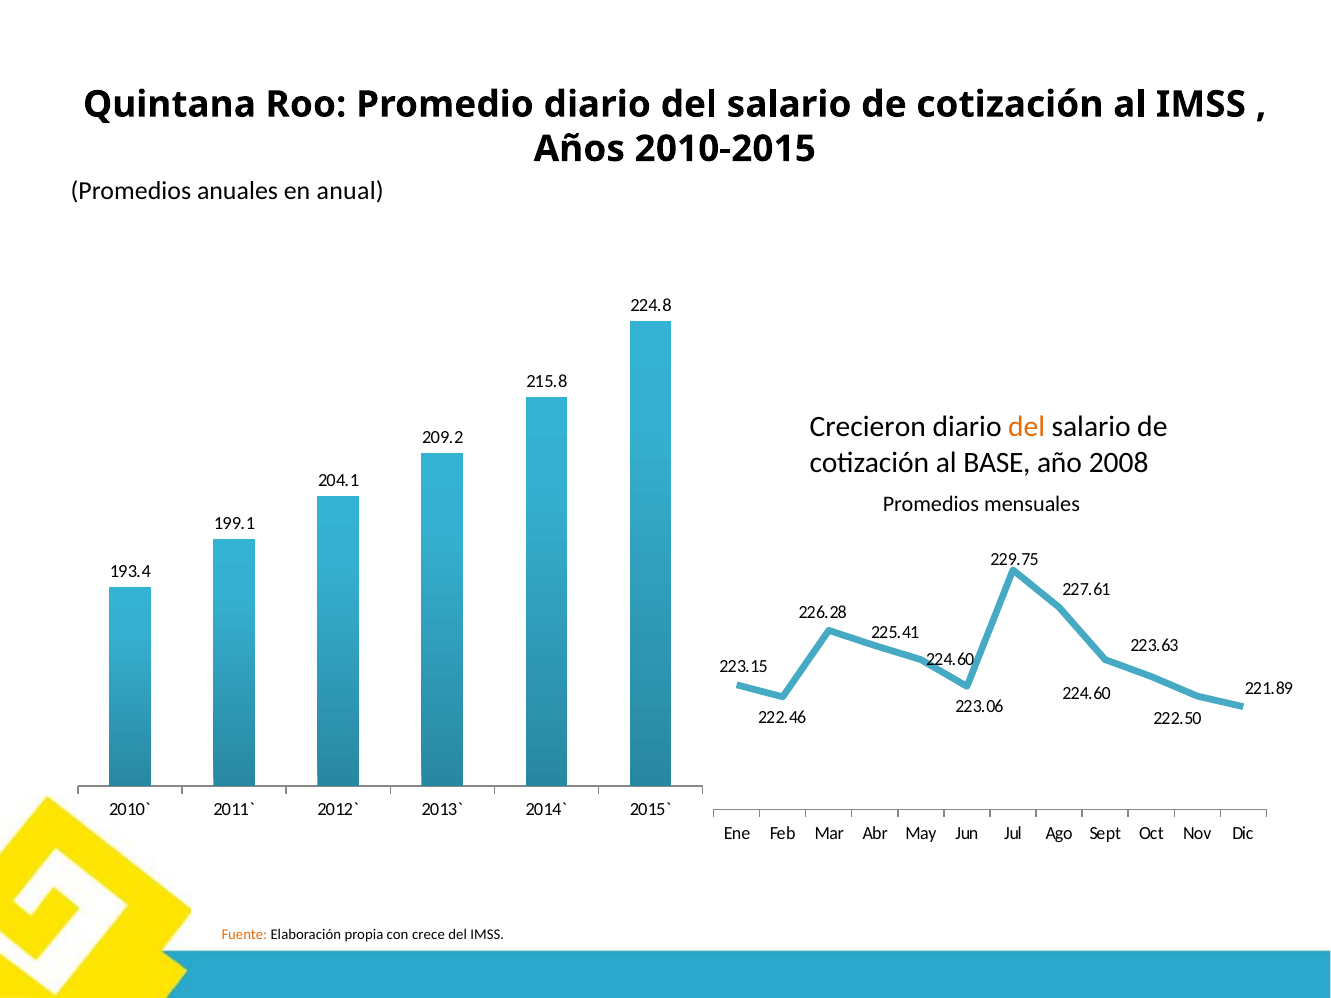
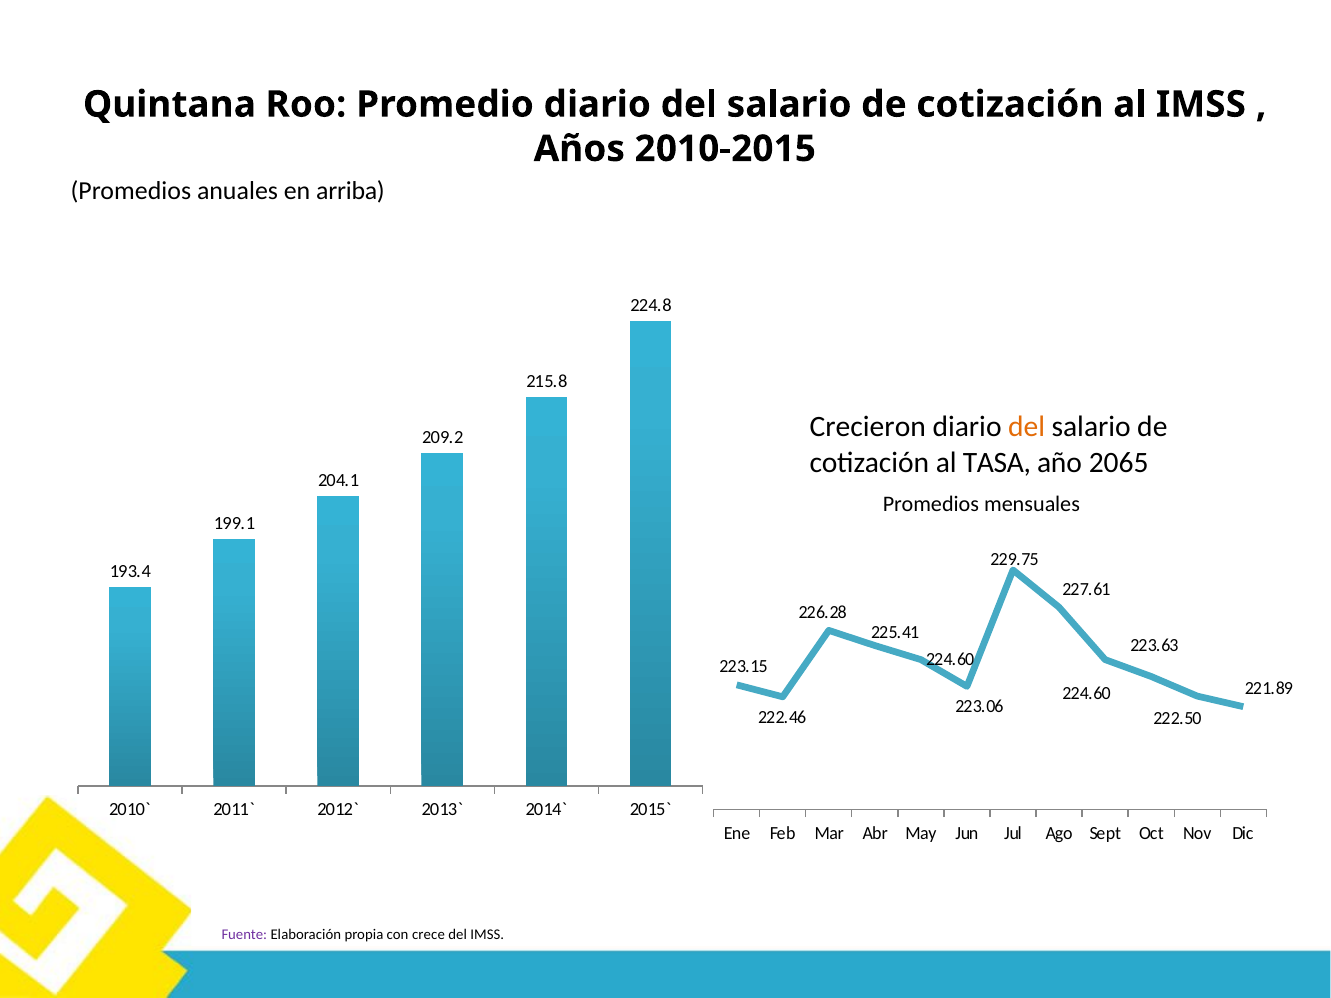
anual: anual -> arriba (351, 191)
BASE: BASE -> TASA (997, 462)
2008: 2008 -> 2065 (1119, 462)
Fuente colour: orange -> purple (244, 935)
